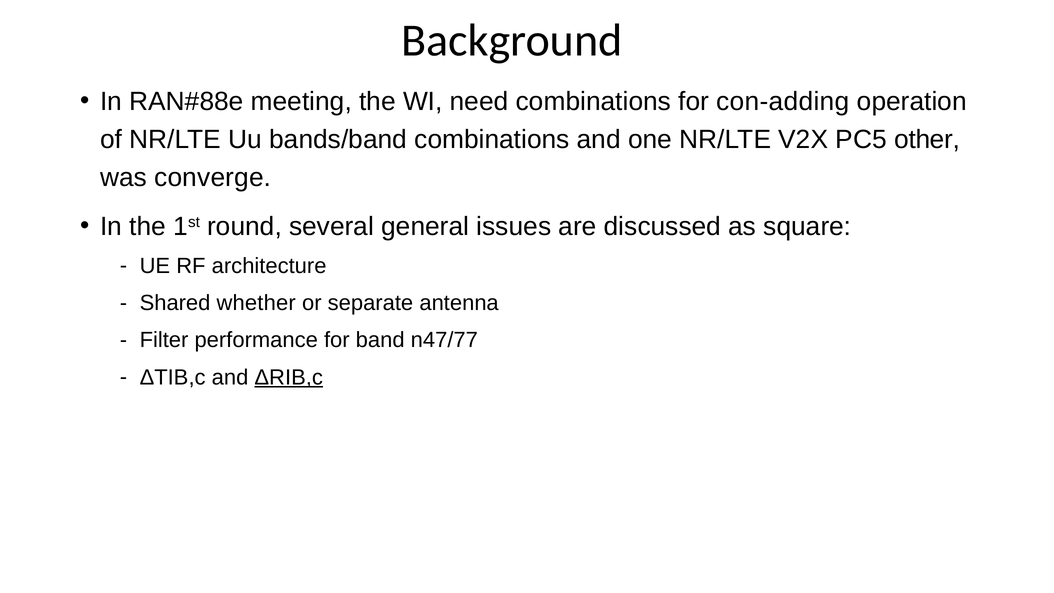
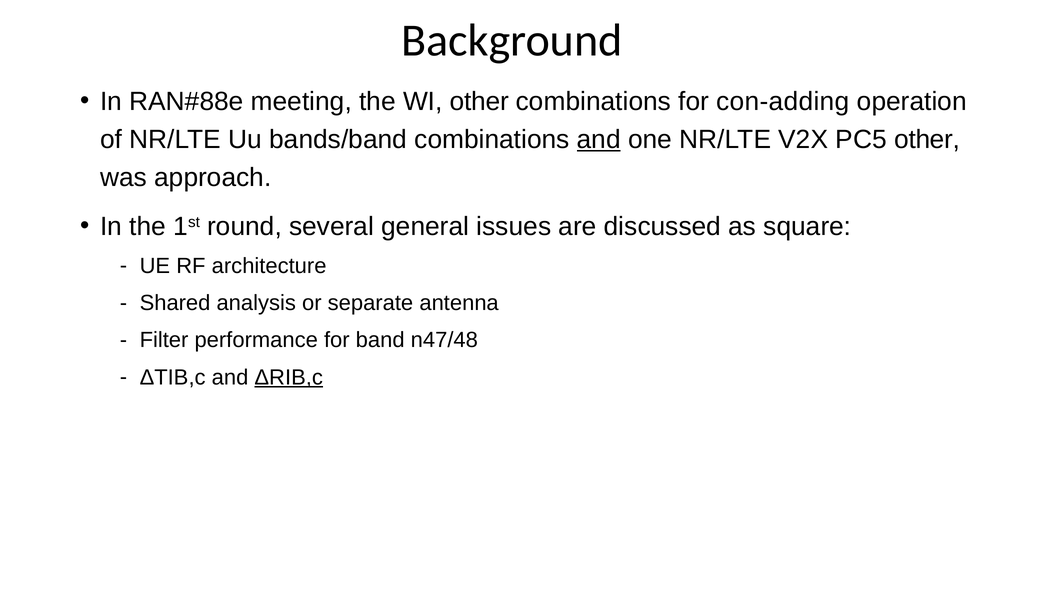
WI need: need -> other (479, 102)
and underline: none -> present (599, 140)
converge: converge -> approach (213, 178)
whether: whether -> analysis (256, 303)
n47/77: n47/77 -> n47/48 (444, 340)
